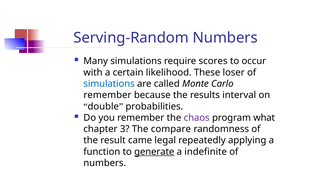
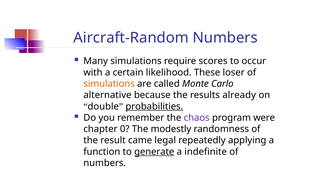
Serving-Random: Serving-Random -> Aircraft-Random (131, 38)
simulations colour: blue -> orange (109, 84)
remember: remember -> alternative (107, 95)
interval: interval -> already (239, 95)
probabilities underline: none -> present (154, 107)
what: what -> were (264, 118)
3: 3 -> 0 (125, 129)
compare: compare -> modestly (171, 129)
